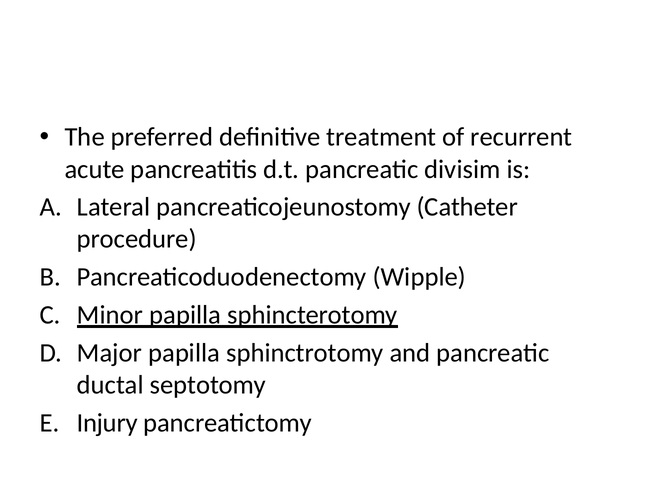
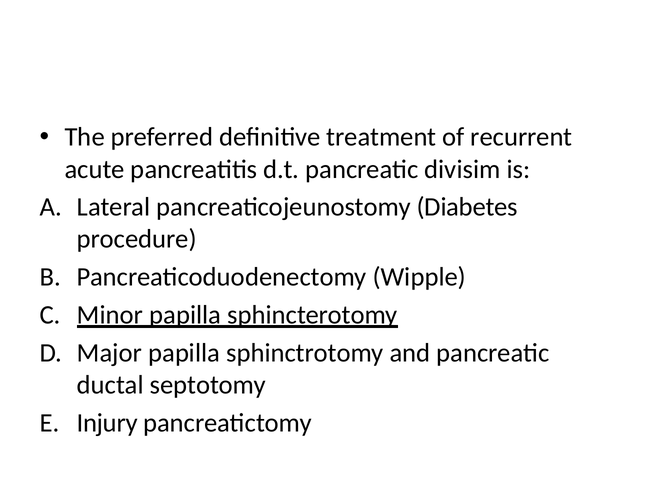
Catheter: Catheter -> Diabetes (467, 207)
